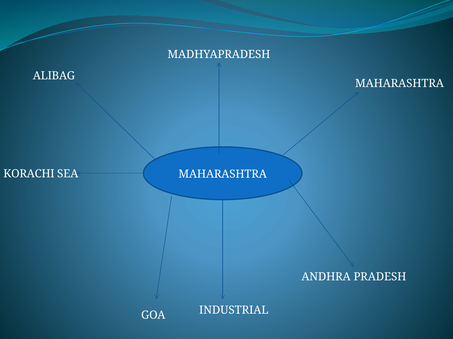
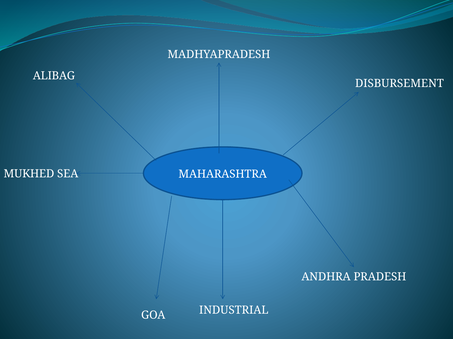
MAHARASHTRA: MAHARASHTRA -> DISBURSEMENT (399, 84)
KORACHI: KORACHI -> MUKHED (29, 174)
